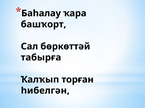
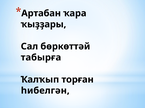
Баһалау: Баһалау -> Артабан (41, 13)
башҡорт: башҡорт -> ҡыҙҙары (44, 24)
